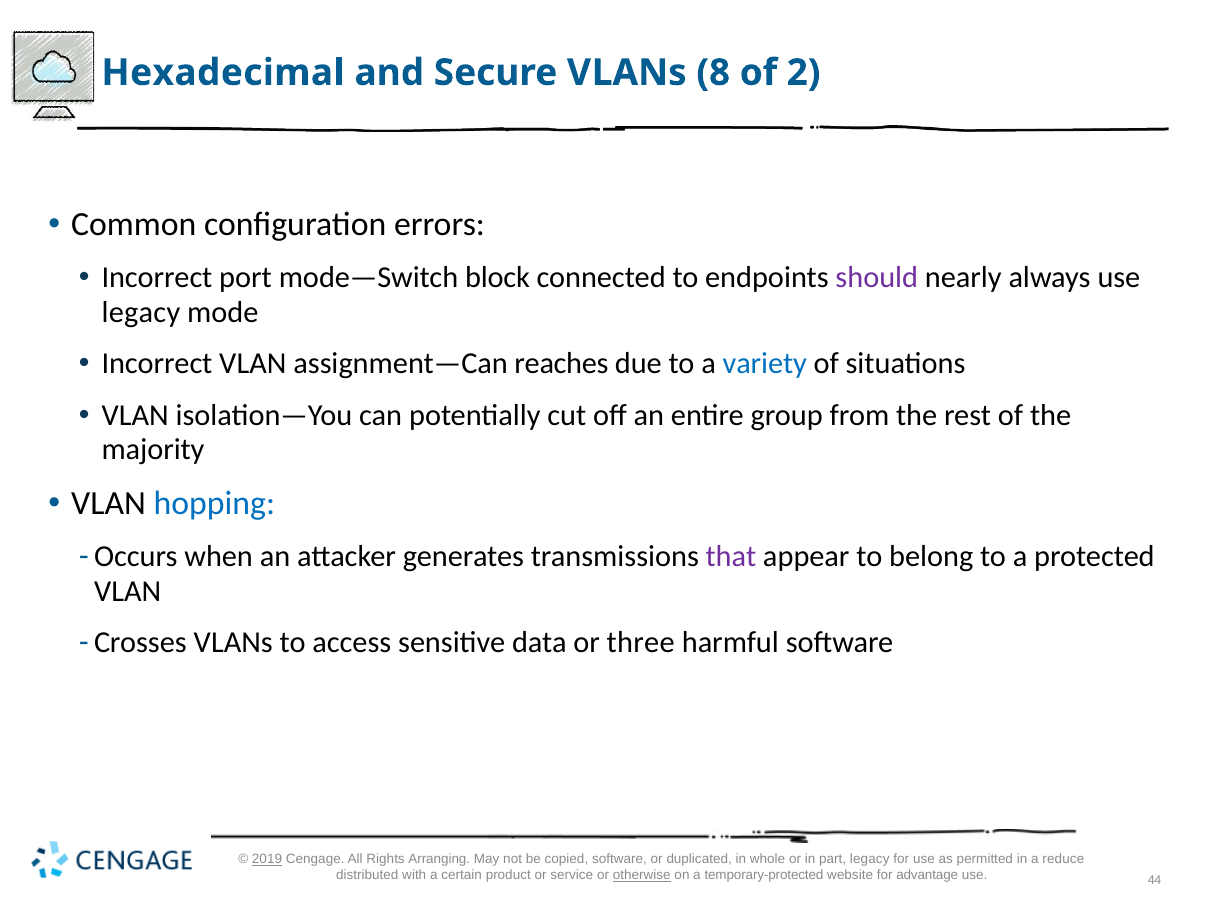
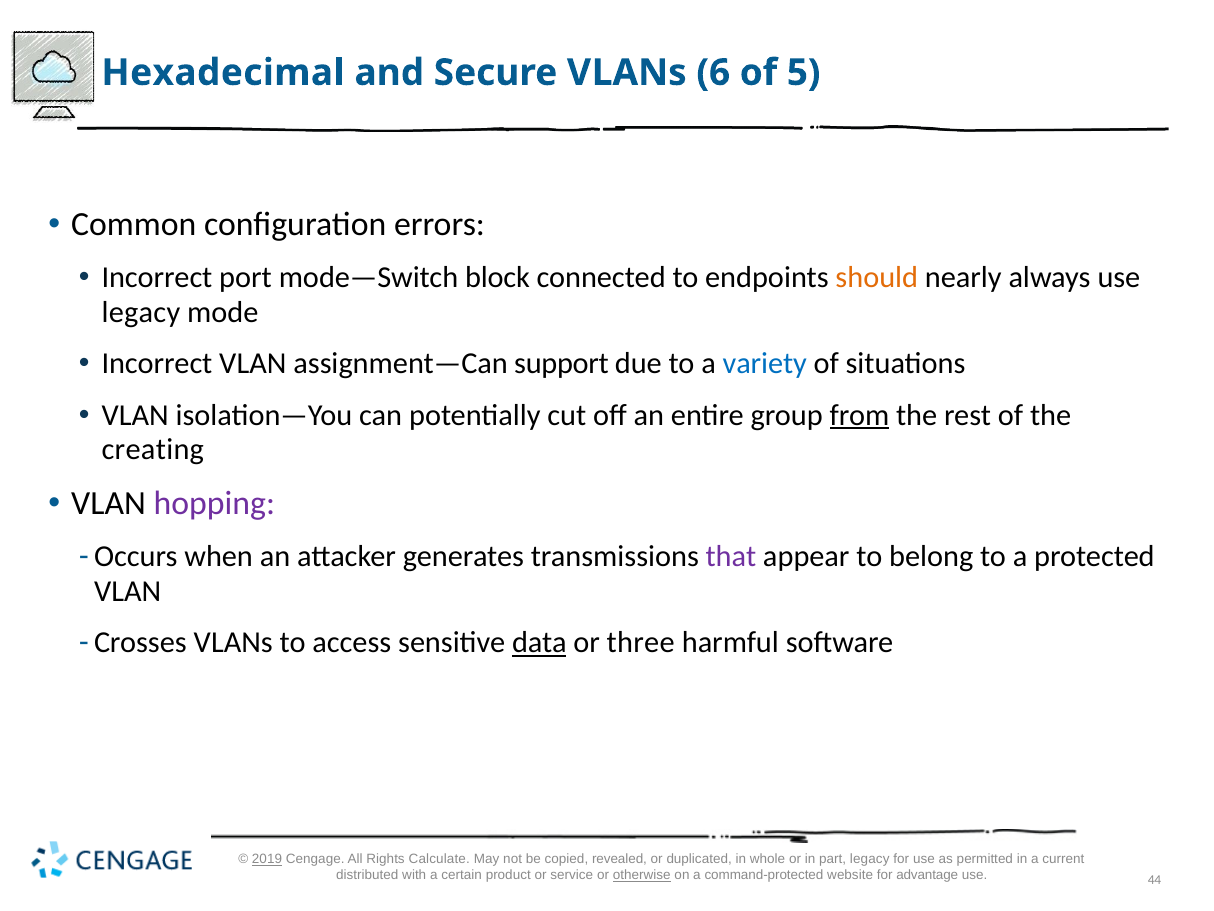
8: 8 -> 6 (713, 73)
2: 2 -> 5 (804, 73)
should colour: purple -> orange (877, 277)
reaches: reaches -> support (561, 363)
from underline: none -> present (860, 415)
majority: majority -> creating (153, 449)
hopping colour: blue -> purple (214, 503)
data underline: none -> present (539, 642)
Arranging: Arranging -> Calculate (439, 859)
copied software: software -> revealed (619, 859)
reduce: reduce -> current (1063, 859)
temporary-protected: temporary-protected -> command-protected (764, 875)
